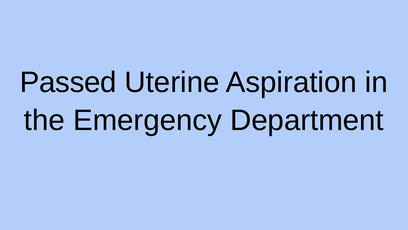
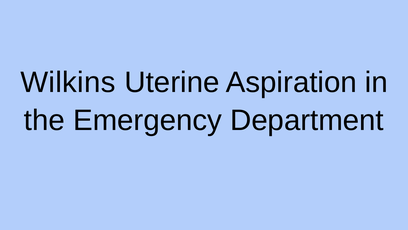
Passed: Passed -> Wilkins (68, 82)
